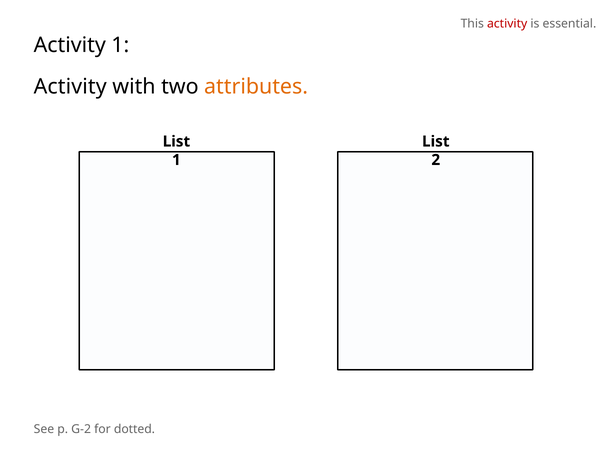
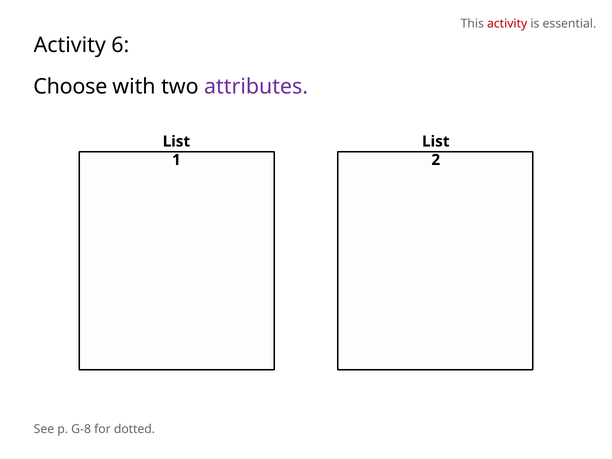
Activity 1: 1 -> 6 (120, 45)
Activity: Activity -> Choose (70, 87)
attributes colour: orange -> purple (256, 87)
G-2: G-2 -> G-8 (81, 429)
